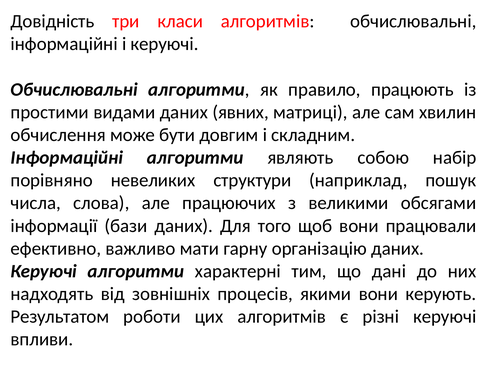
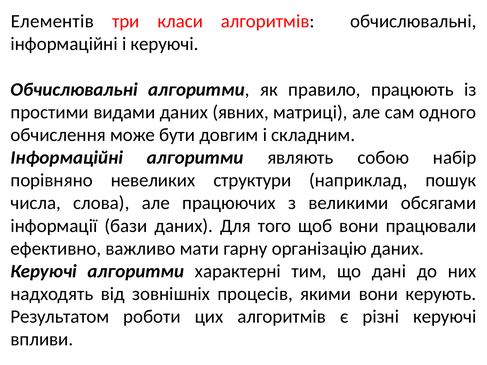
Довідність: Довідність -> Елементів (52, 21)
хвилин: хвилин -> одного (448, 112)
